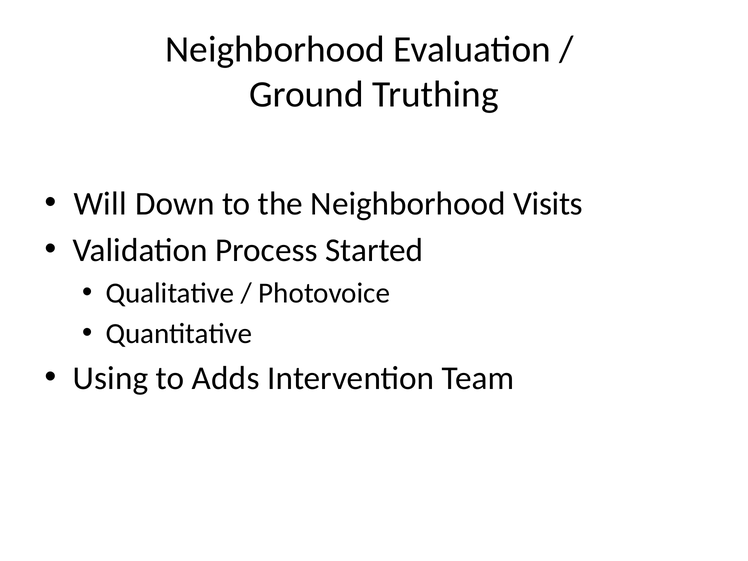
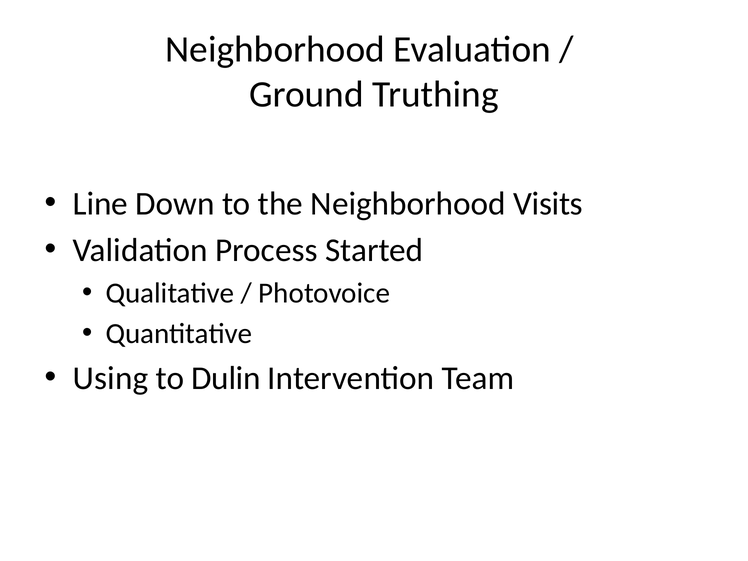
Will: Will -> Line (100, 204)
Adds: Adds -> Dulin (226, 378)
